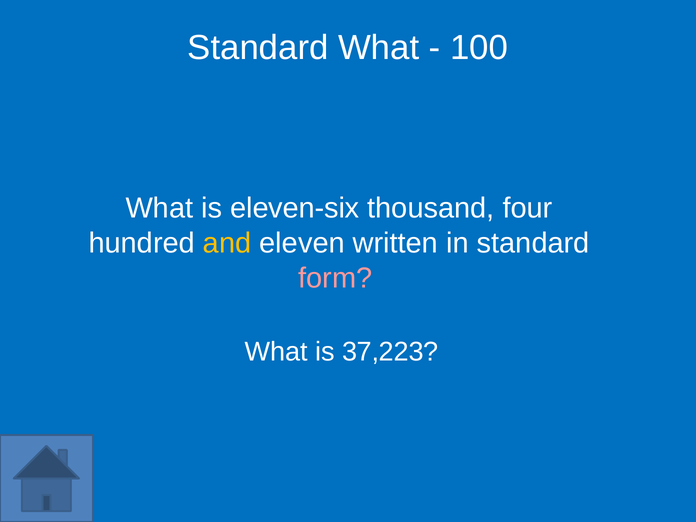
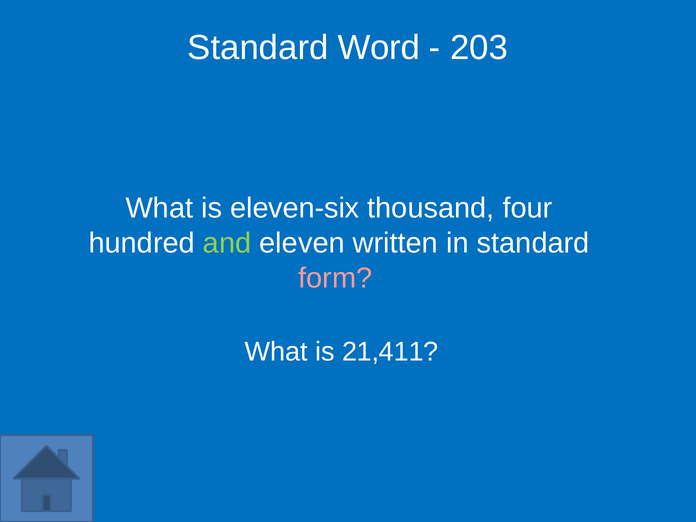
Standard What: What -> Word (379, 48)
100: 100 -> 203 (479, 48)
and colour: yellow -> light green (227, 243)
37,223: 37,223 -> 21,411 (390, 352)
